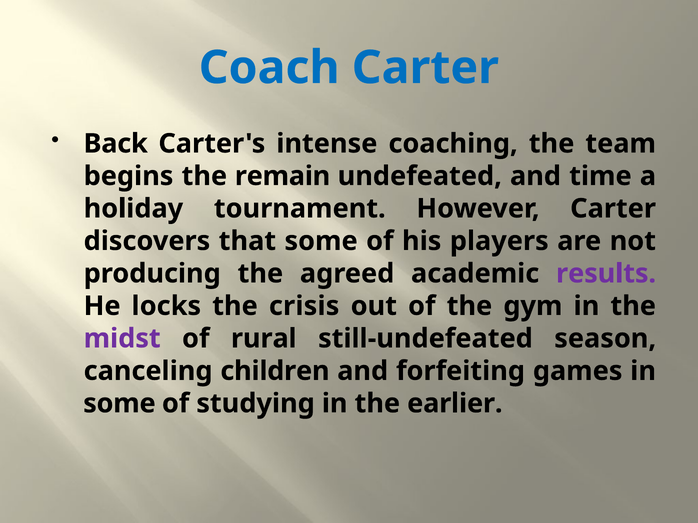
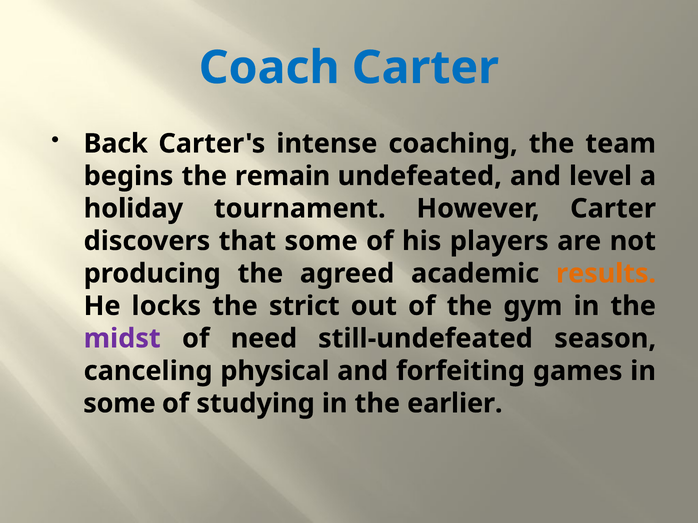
time: time -> level (601, 176)
results colour: purple -> orange (606, 274)
crisis: crisis -> strict (304, 306)
rural: rural -> need (264, 339)
children: children -> physical (275, 371)
